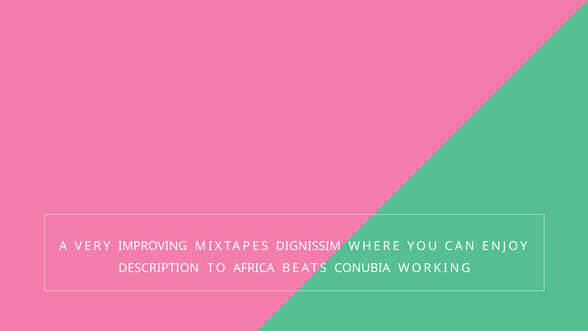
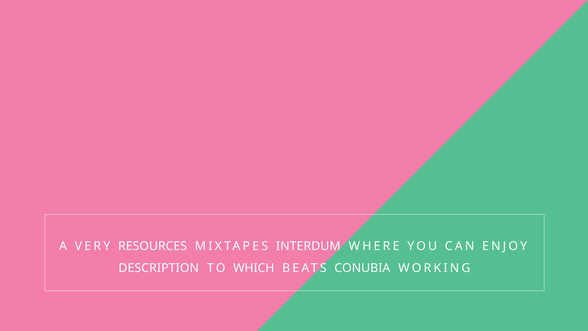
IMPROVING: IMPROVING -> RESOURCES (153, 246)
DIGNISSIM: DIGNISSIM -> INTERDUM (308, 246)
AFRICA: AFRICA -> WHICH (254, 268)
